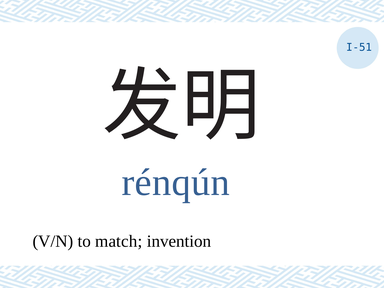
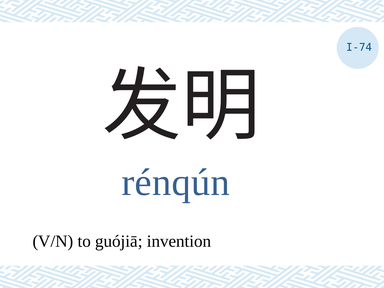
I-51: I-51 -> I-74 (359, 47)
match: match -> guójiā (119, 241)
